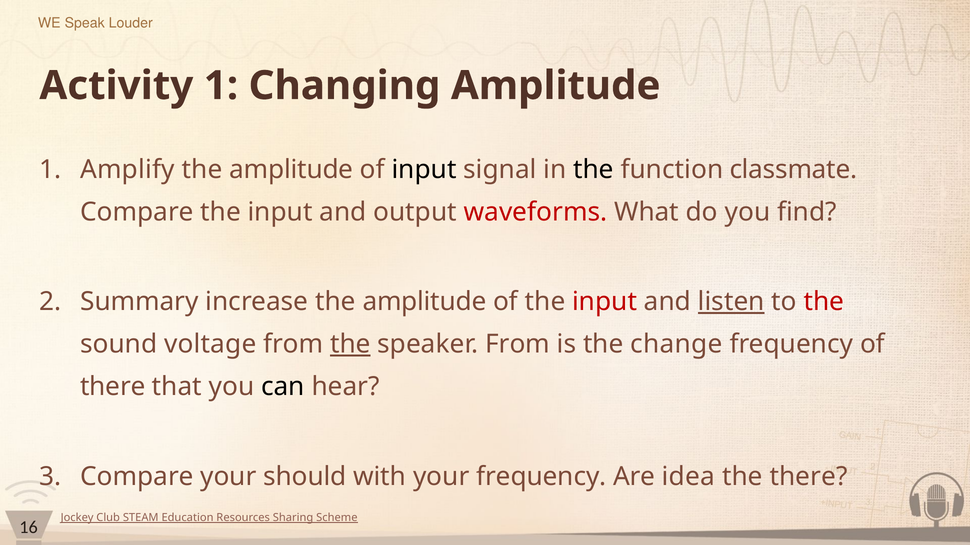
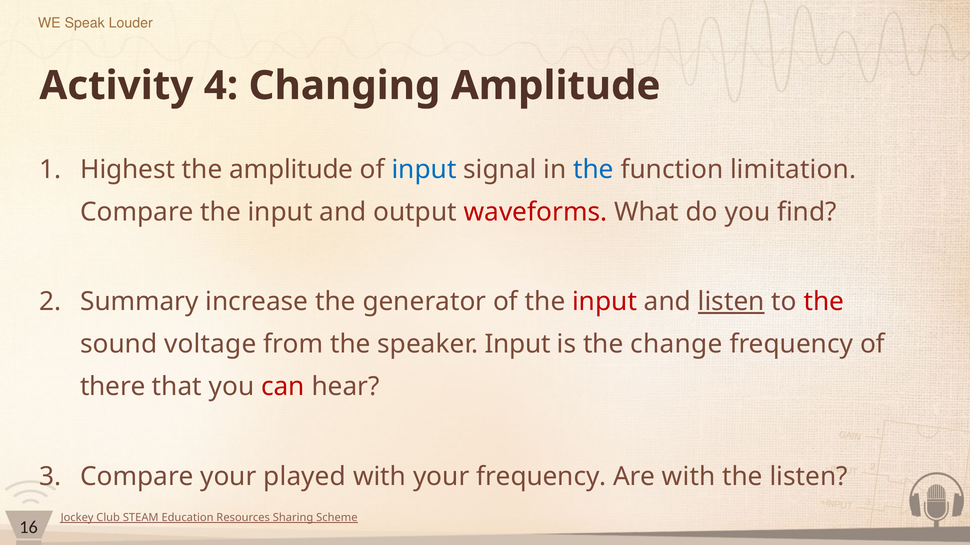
Activity 1: 1 -> 4 (221, 86)
Amplify: Amplify -> Highest (128, 170)
input colour: black -> blue (424, 170)
the colour: black -> blue (594, 170)
classmate: classmate -> limitation (793, 170)
increase the amplitude: amplitude -> generator (424, 302)
the underline: present -> none (350, 345)
speaker From: From -> Input (518, 345)
can colour: black -> red (283, 387)
should: should -> played (305, 477)
Are idea: idea -> with (689, 477)
the there: there -> listen (809, 477)
